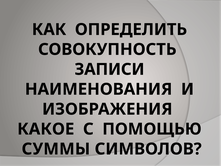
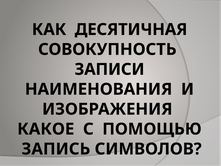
ОПРЕДЕЛИТЬ: ОПРЕДЕЛИТЬ -> ДЕСЯТИЧНАЯ (131, 29)
СУММЫ: СУММЫ -> ЗАПИСЬ (56, 149)
